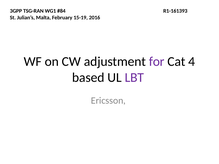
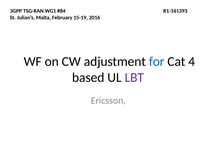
for colour: purple -> blue (157, 62)
